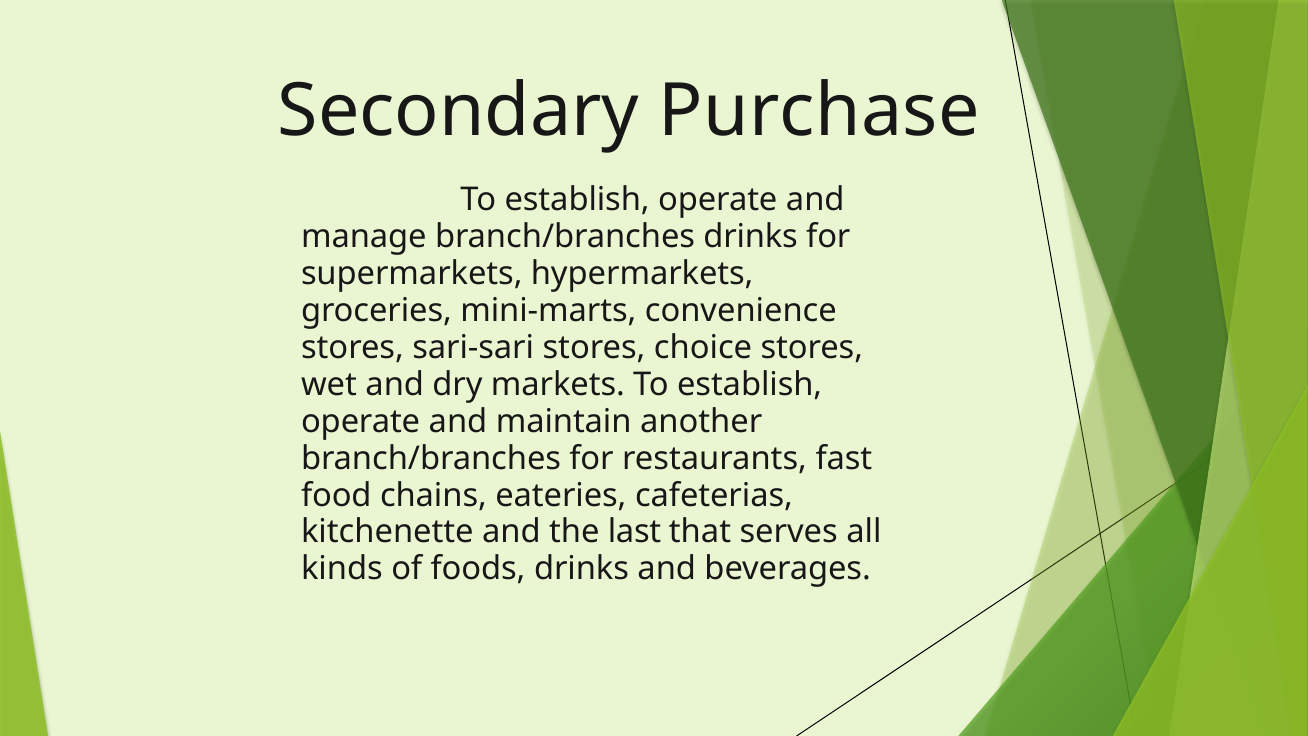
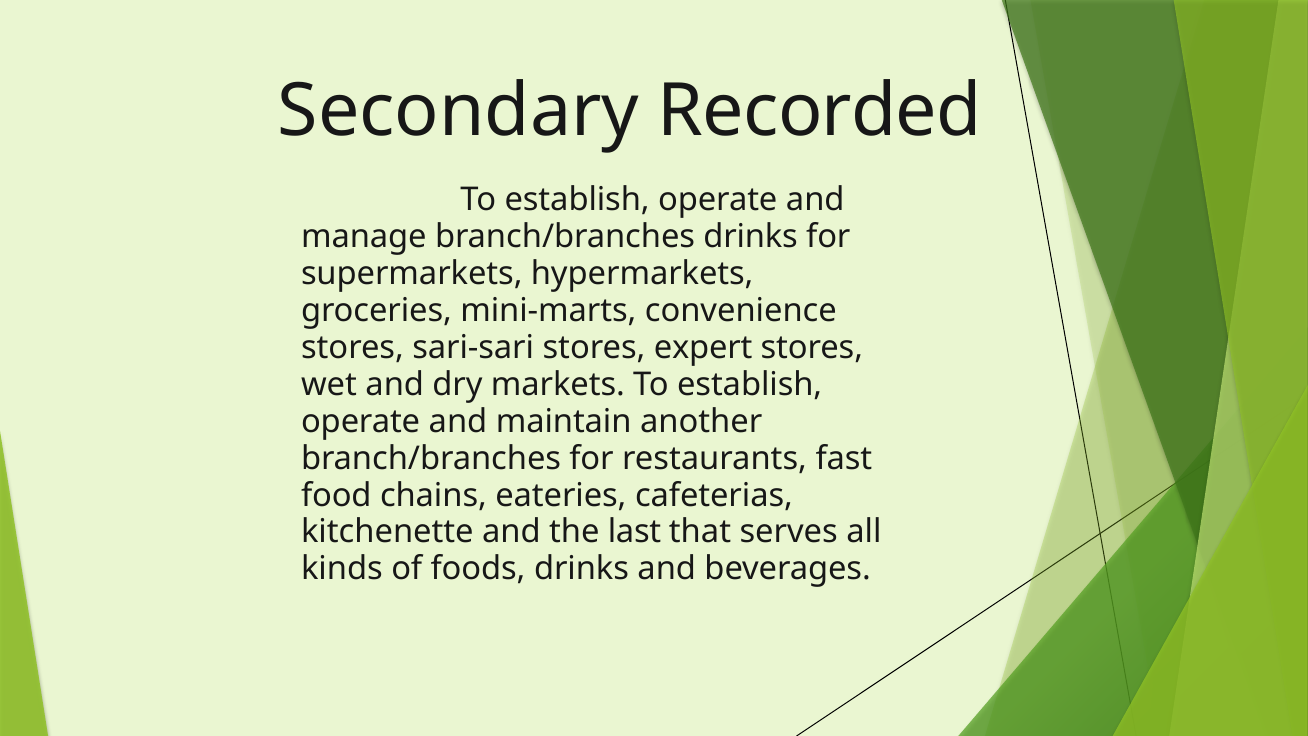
Purchase: Purchase -> Recorded (820, 111)
choice: choice -> expert (703, 348)
